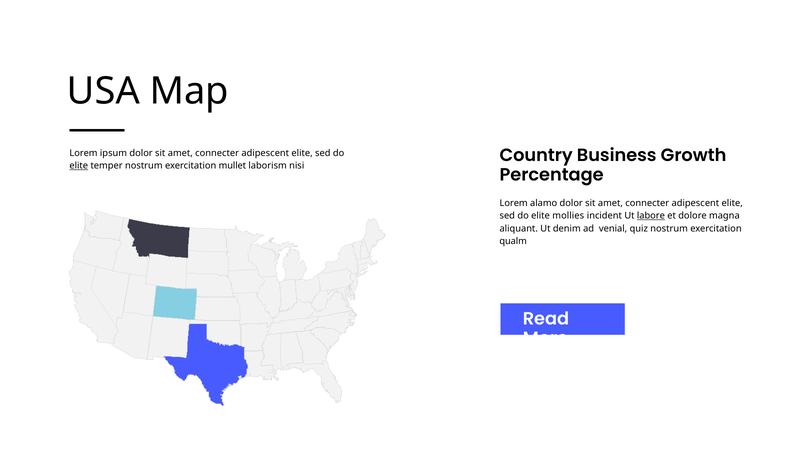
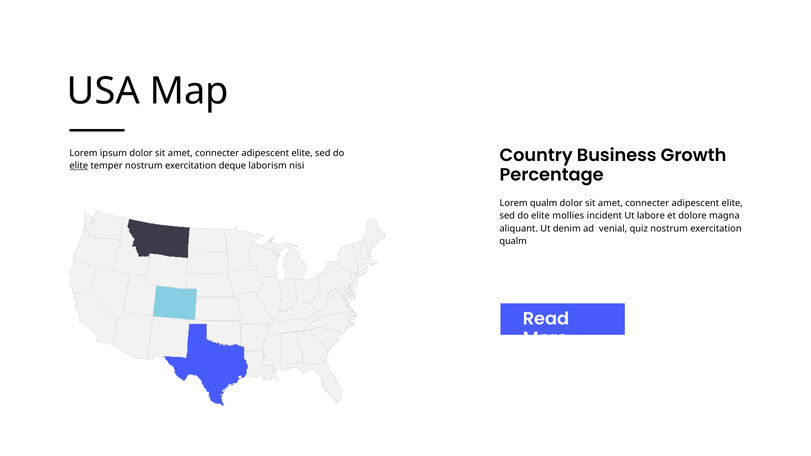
mullet: mullet -> deque (232, 166)
Lorem alamo: alamo -> qualm (544, 203)
labore underline: present -> none (651, 216)
